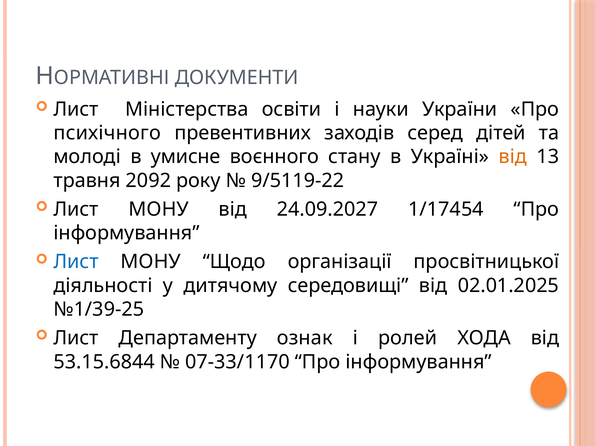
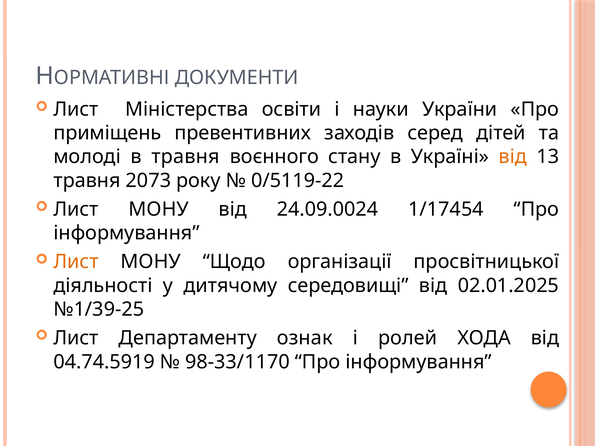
психічного: психічного -> приміщень (107, 133)
в умисне: умисне -> травня (186, 157)
2092: 2092 -> 2073 (148, 181)
9/5119-22: 9/5119-22 -> 0/5119-22 (298, 181)
24.09.2027: 24.09.2027 -> 24.09.0024 (328, 209)
Лист colour: blue -> orange (76, 262)
53.15.6844: 53.15.6844 -> 04.74.5919 (104, 362)
07-33/1170: 07-33/1170 -> 98-33/1170 (237, 362)
